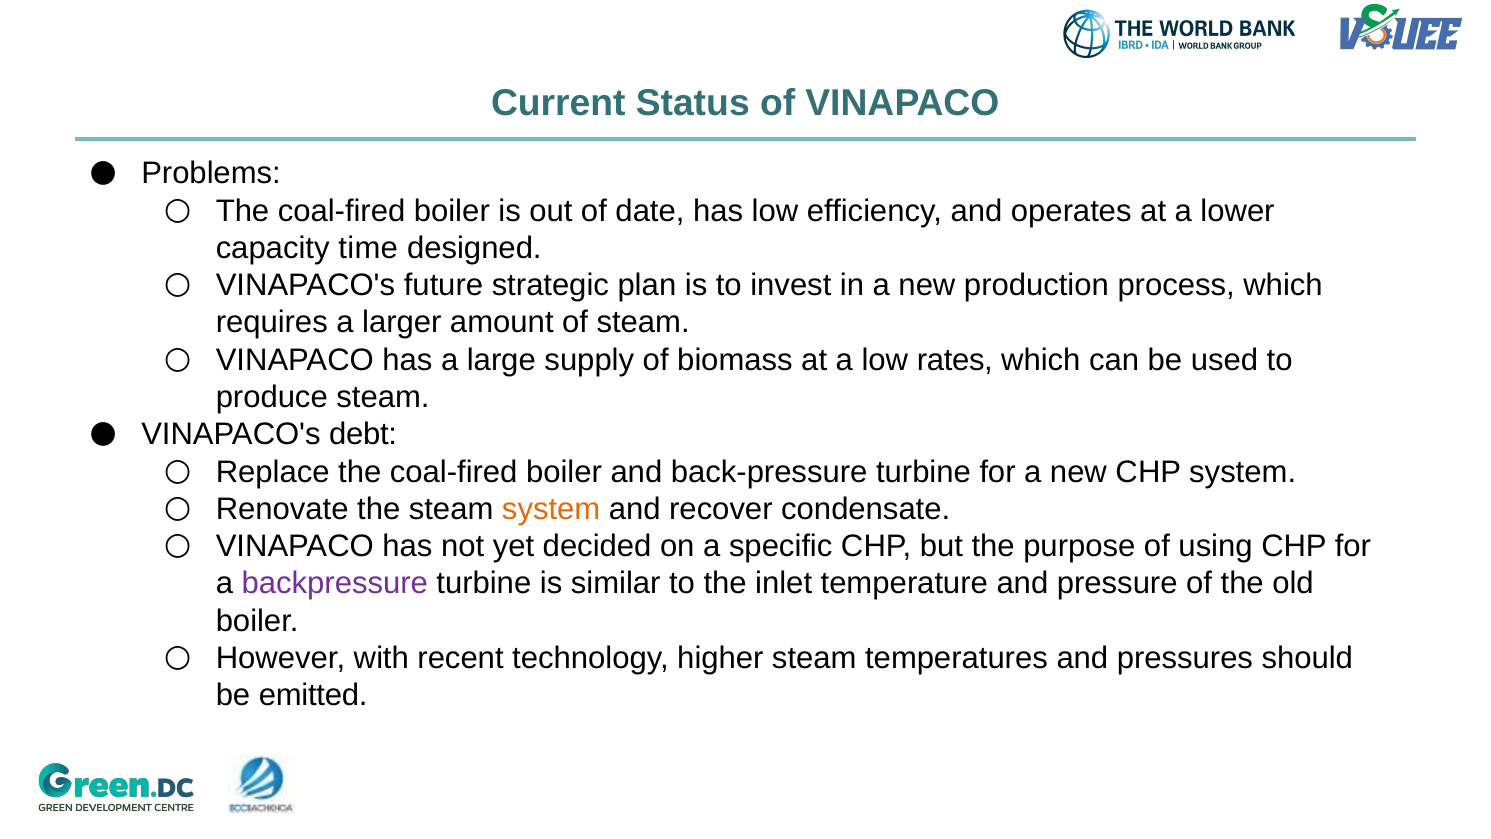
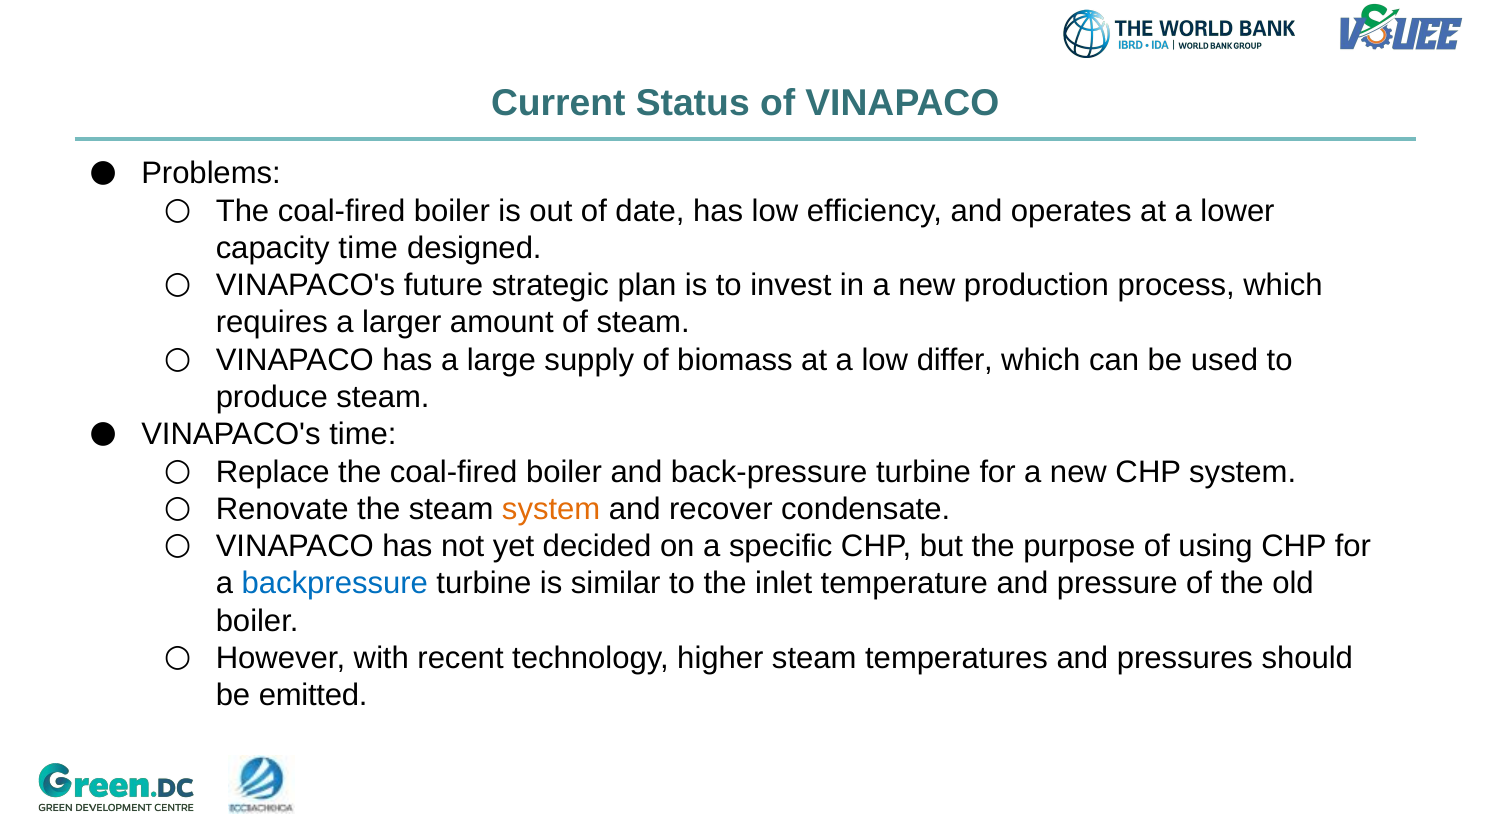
rates: rates -> differ (955, 360)
VINAPACO's debt: debt -> time (363, 434)
backpressure colour: purple -> blue (335, 584)
